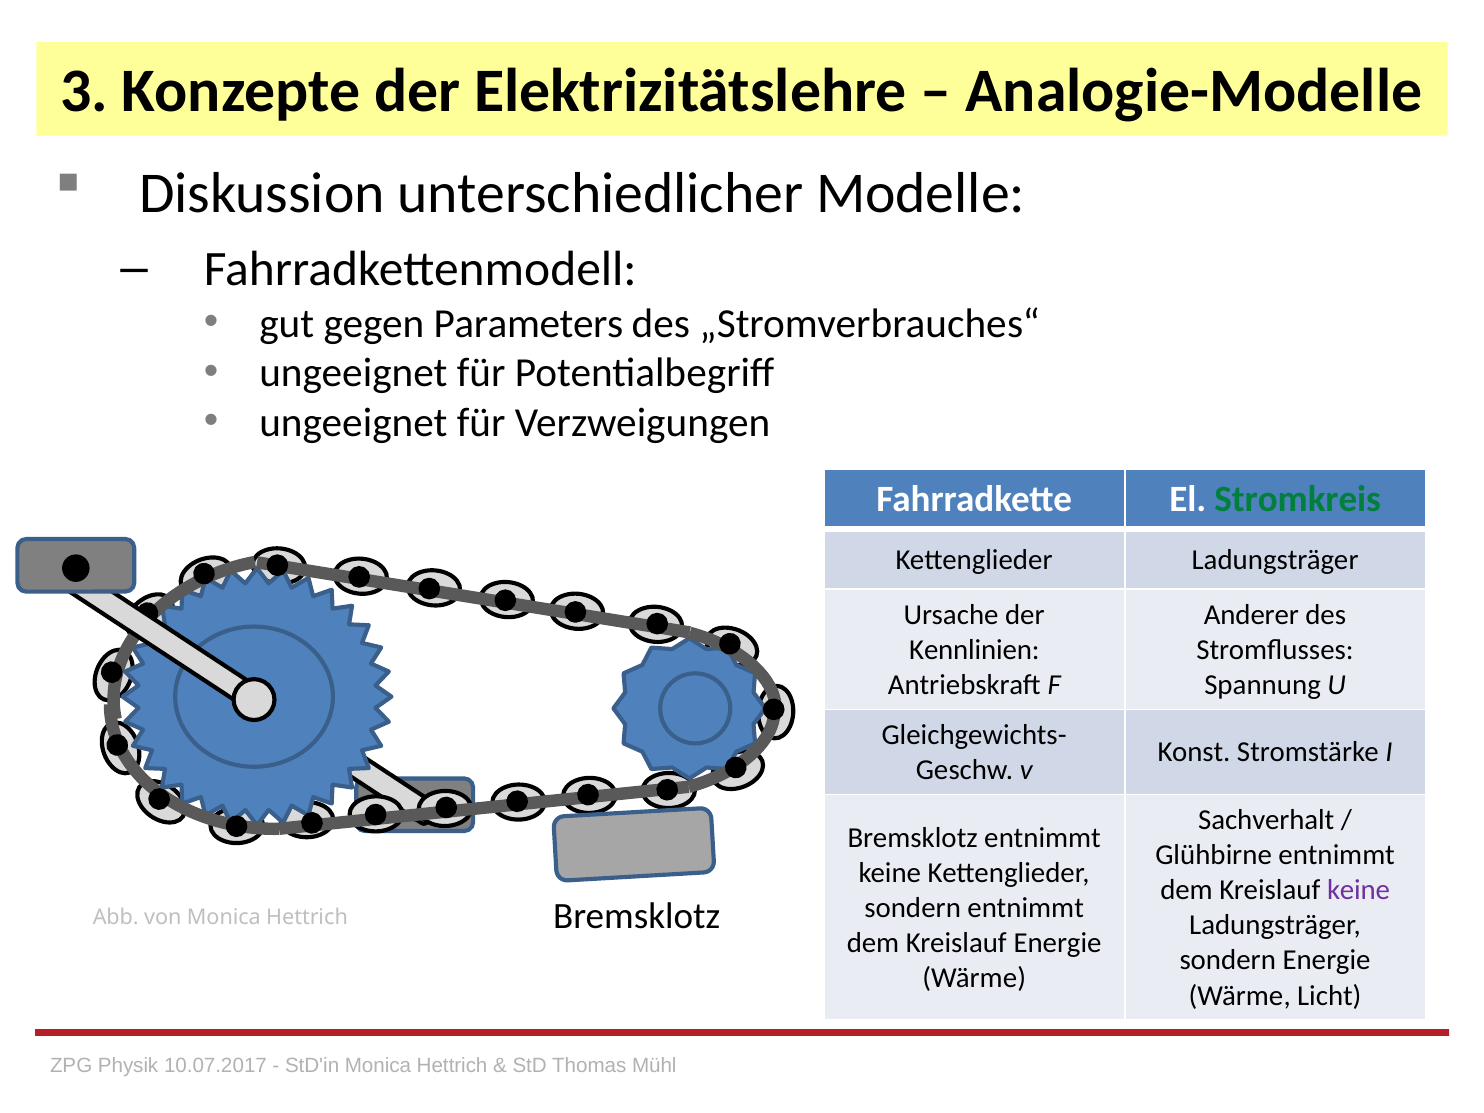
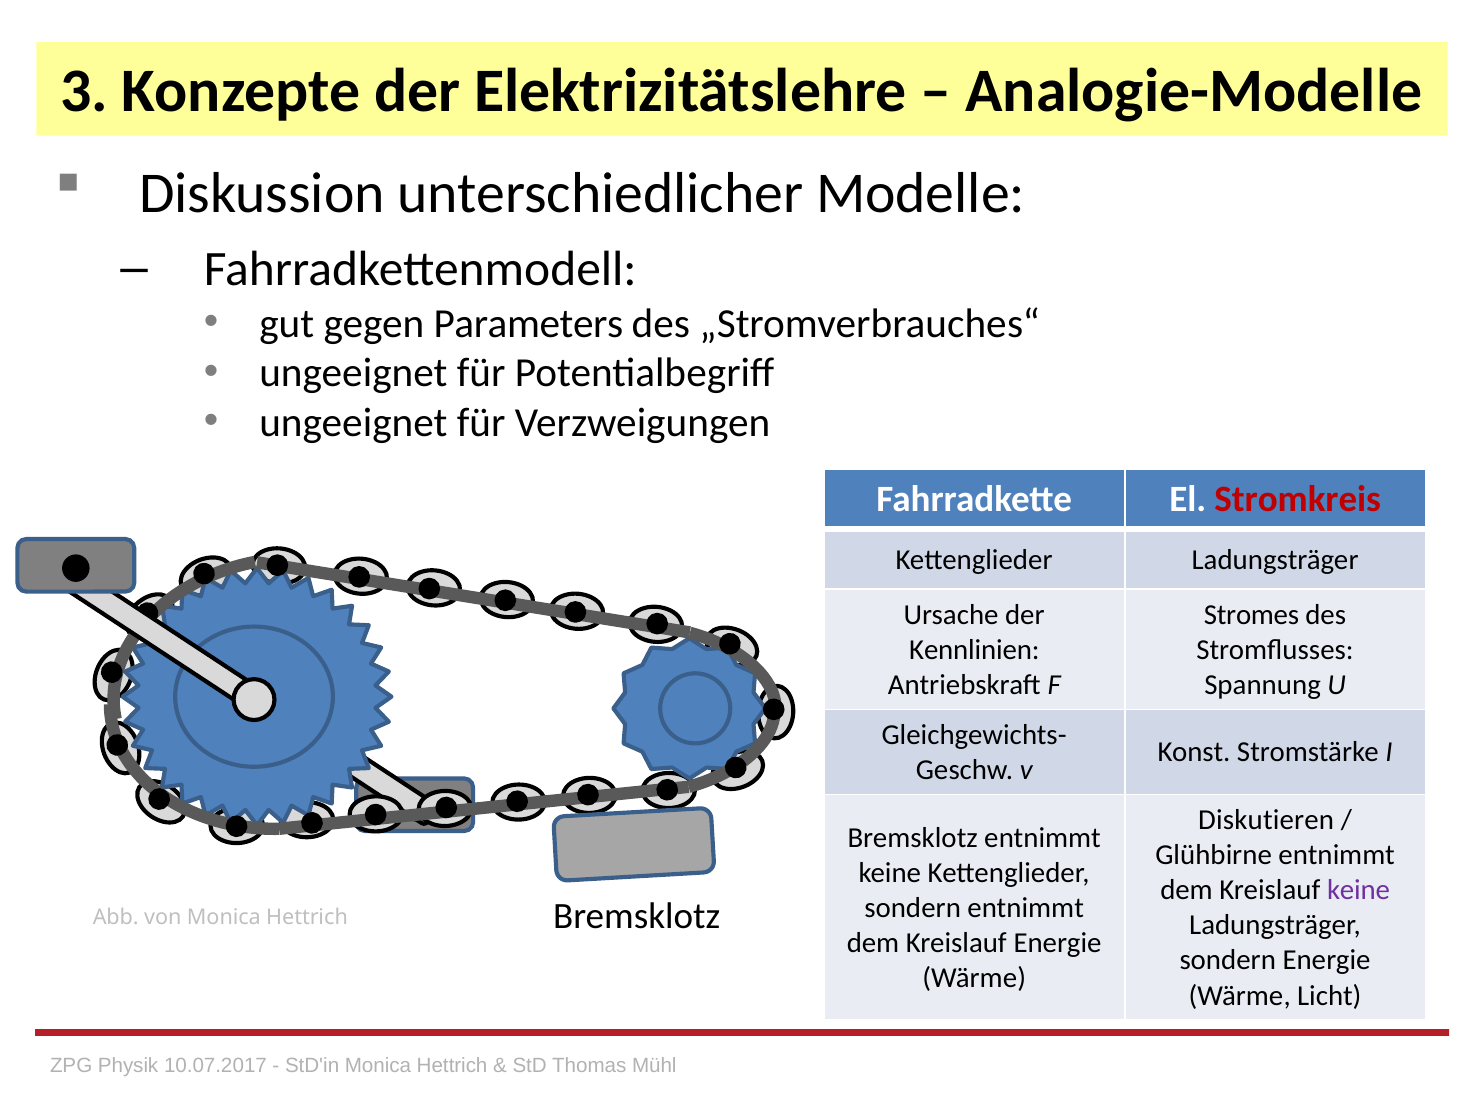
Stromkreis colour: green -> red (1298, 499)
Anderer: Anderer -> Stromes (1251, 615)
Sachverhalt: Sachverhalt -> Diskutieren (1266, 820)
